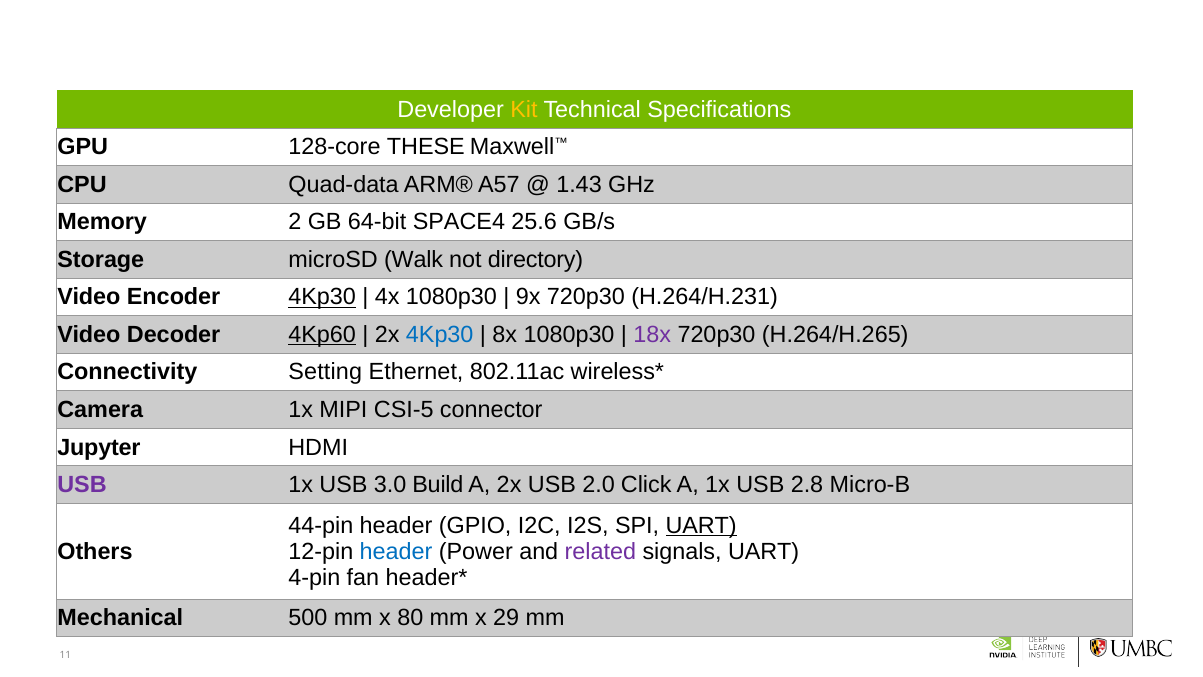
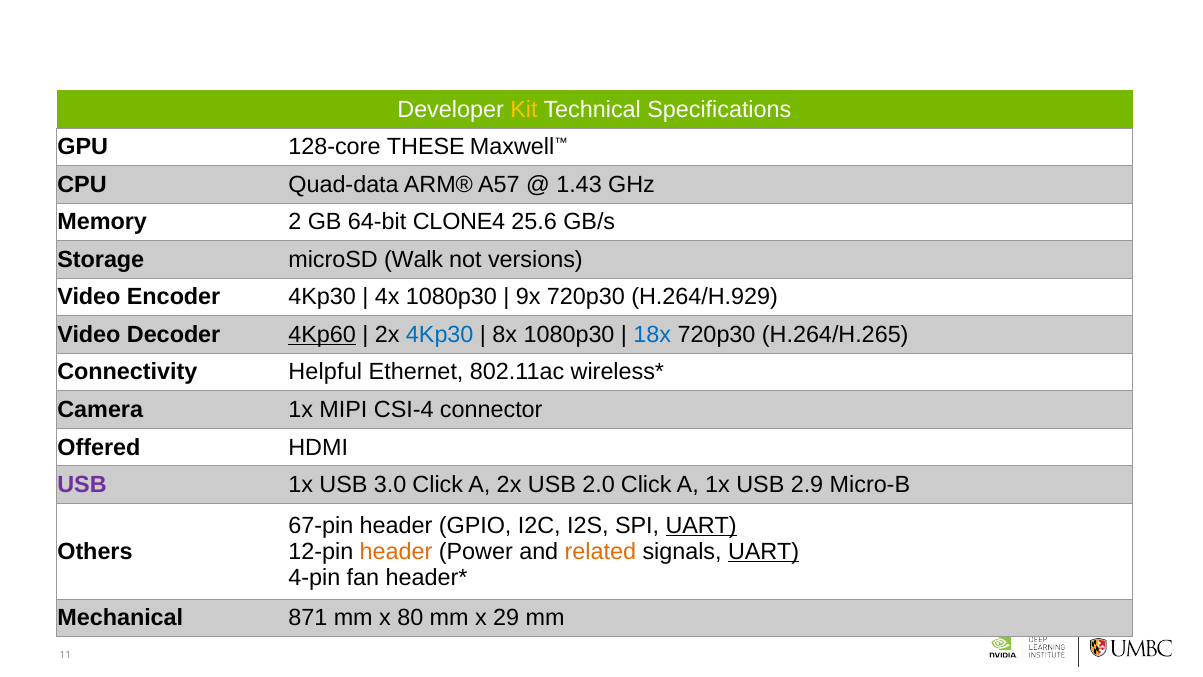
SPACE4: SPACE4 -> CLONE4 (459, 222)
directory: directory -> versions (535, 259)
4Kp30 underline: present -> none (322, 297)
H.264/H.231: H.264/H.231 -> H.264/H.929 (705, 297)
18x colour: purple -> blue (652, 335)
Setting: Setting -> Helpful (325, 372)
CSI-5: CSI-5 -> CSI-4 (404, 410)
Jupyter: Jupyter -> Offered (99, 447)
3.0 Build: Build -> Click (438, 485)
2.8: 2.8 -> 2.9 (807, 485)
44-pin: 44-pin -> 67-pin (321, 525)
header colour: blue -> orange (396, 551)
related colour: purple -> orange (600, 551)
UART underline: none -> present (764, 551)
500: 500 -> 871 (308, 618)
